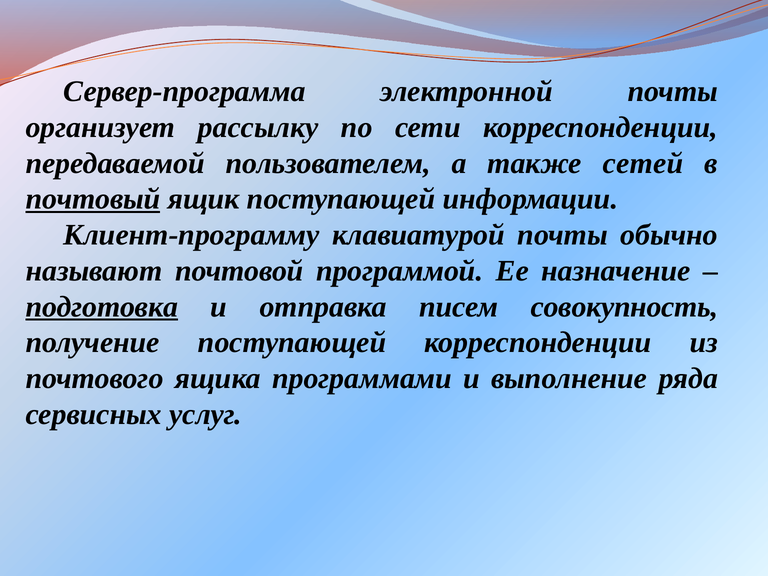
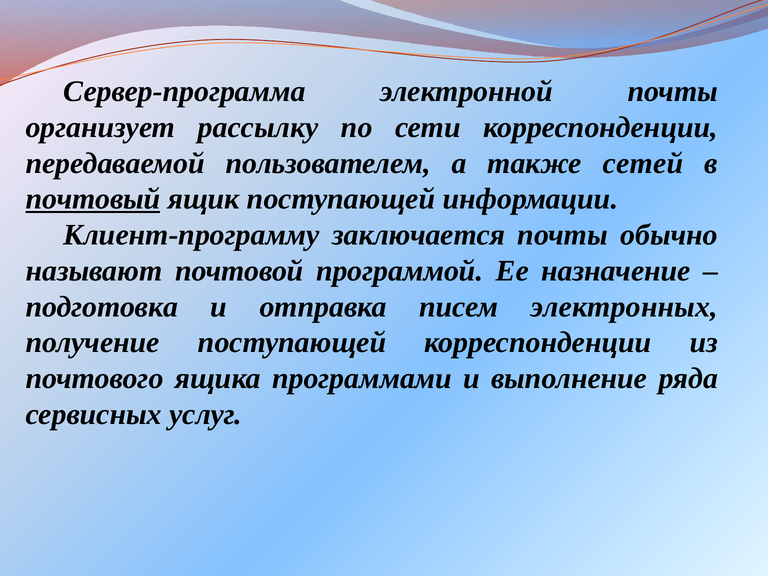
клавиатурой: клавиатурой -> заключается (419, 235)
подготовка underline: present -> none (102, 307)
совокупность: совокупность -> электронных (624, 307)
